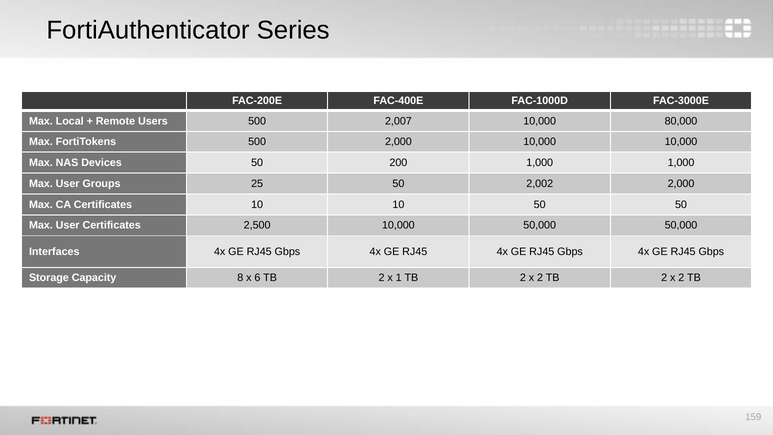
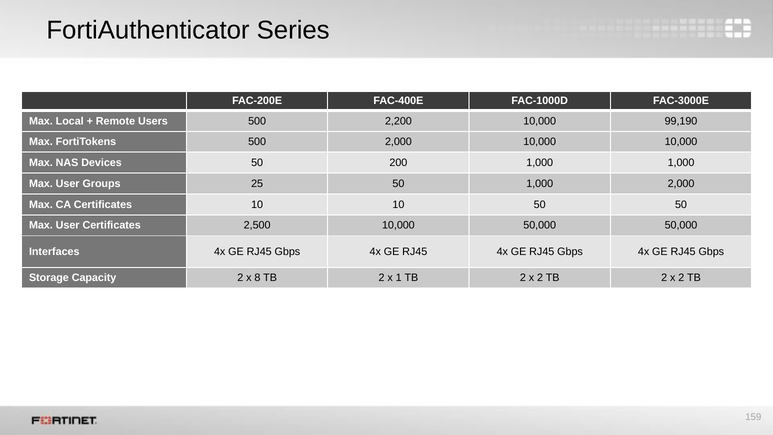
2,007: 2,007 -> 2,200 (398, 121)
80,000: 80,000 -> 99,190 (681, 121)
50 2,002: 2,002 -> 1,000 (540, 184)
Capacity 8: 8 -> 2 (240, 278)
6: 6 -> 8 (257, 278)
